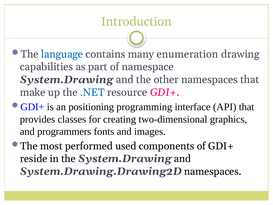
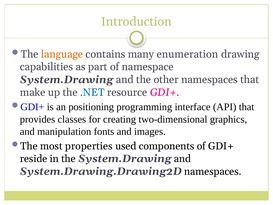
language colour: blue -> orange (62, 54)
programmers: programmers -> manipulation (64, 131)
performed: performed -> properties (89, 146)
